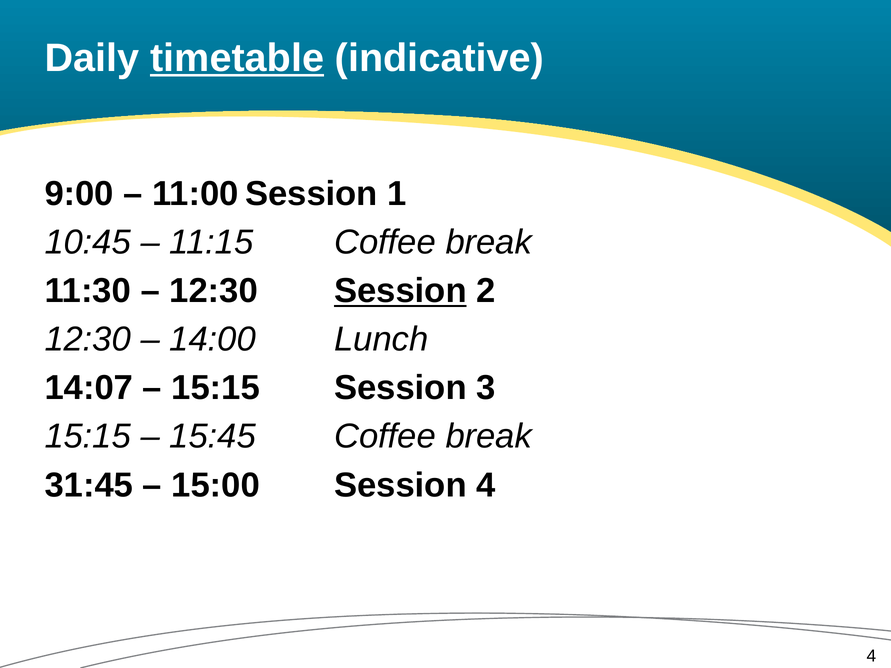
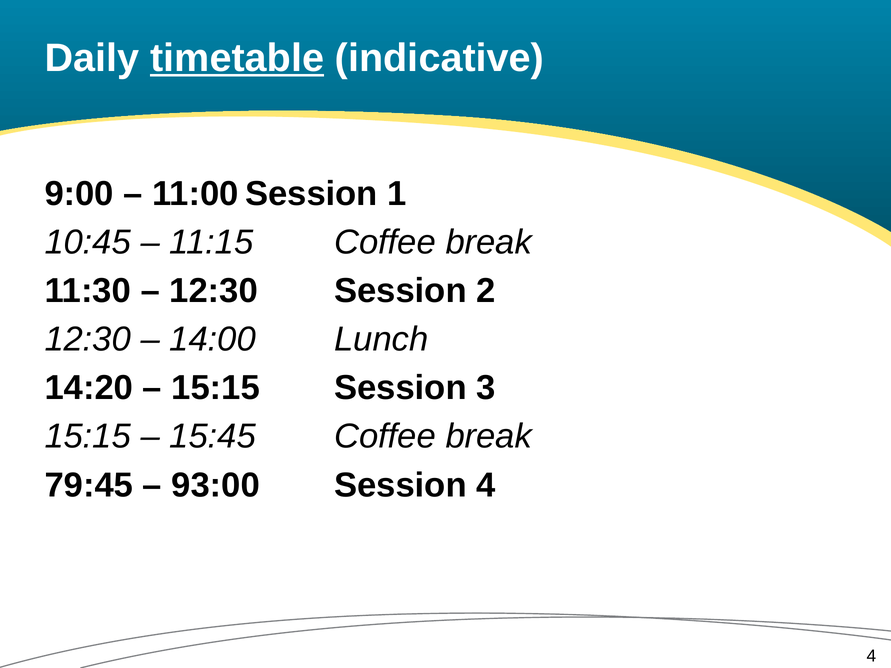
Session underline: present -> none (400, 291)
14:07: 14:07 -> 14:20 (89, 388)
31:45: 31:45 -> 79:45 (89, 485)
15:00: 15:00 -> 93:00 (216, 485)
